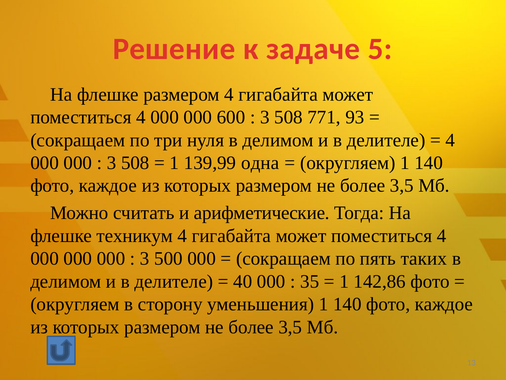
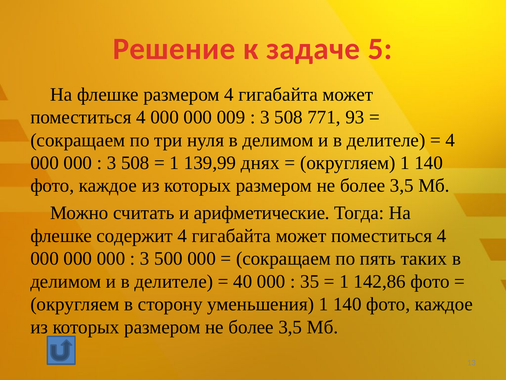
600: 600 -> 009 (231, 117)
одна: одна -> днях (260, 163)
техникум: техникум -> содержит (135, 236)
